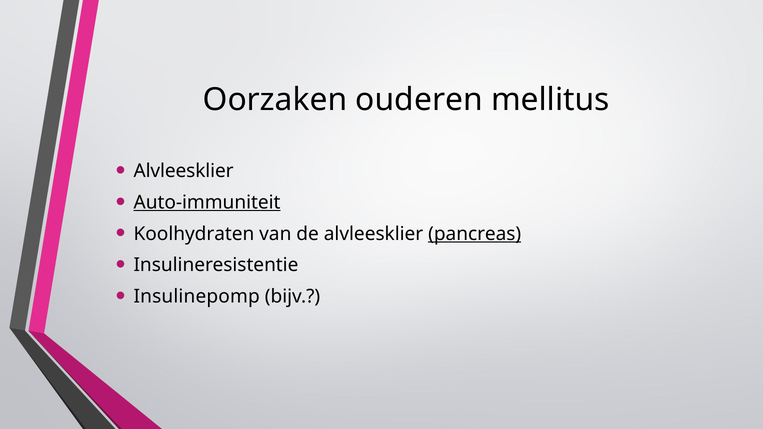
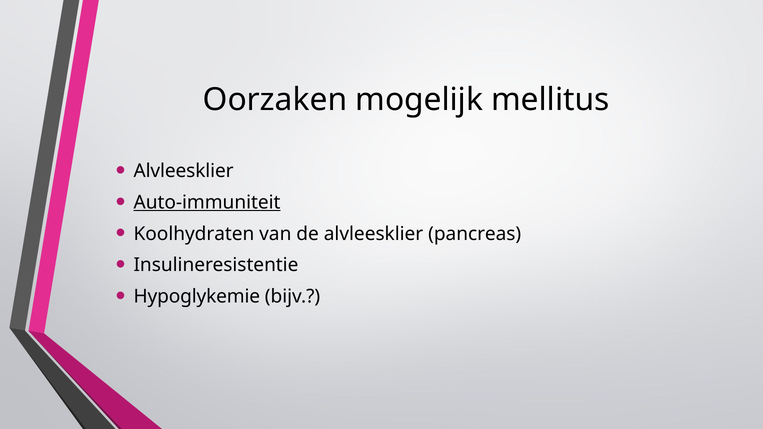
ouderen: ouderen -> mogelijk (419, 100)
pancreas underline: present -> none (475, 234)
Insulinepomp: Insulinepomp -> Hypoglykemie (197, 297)
